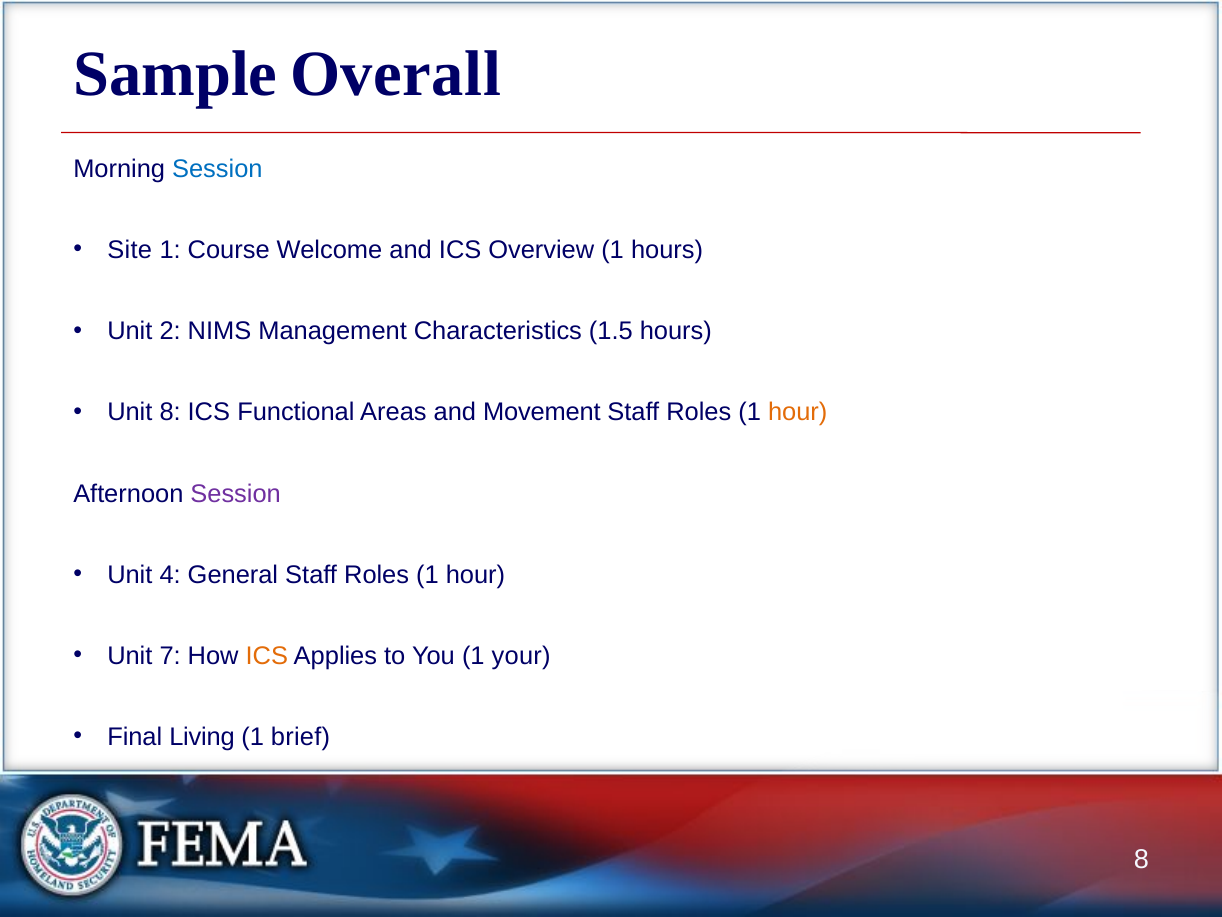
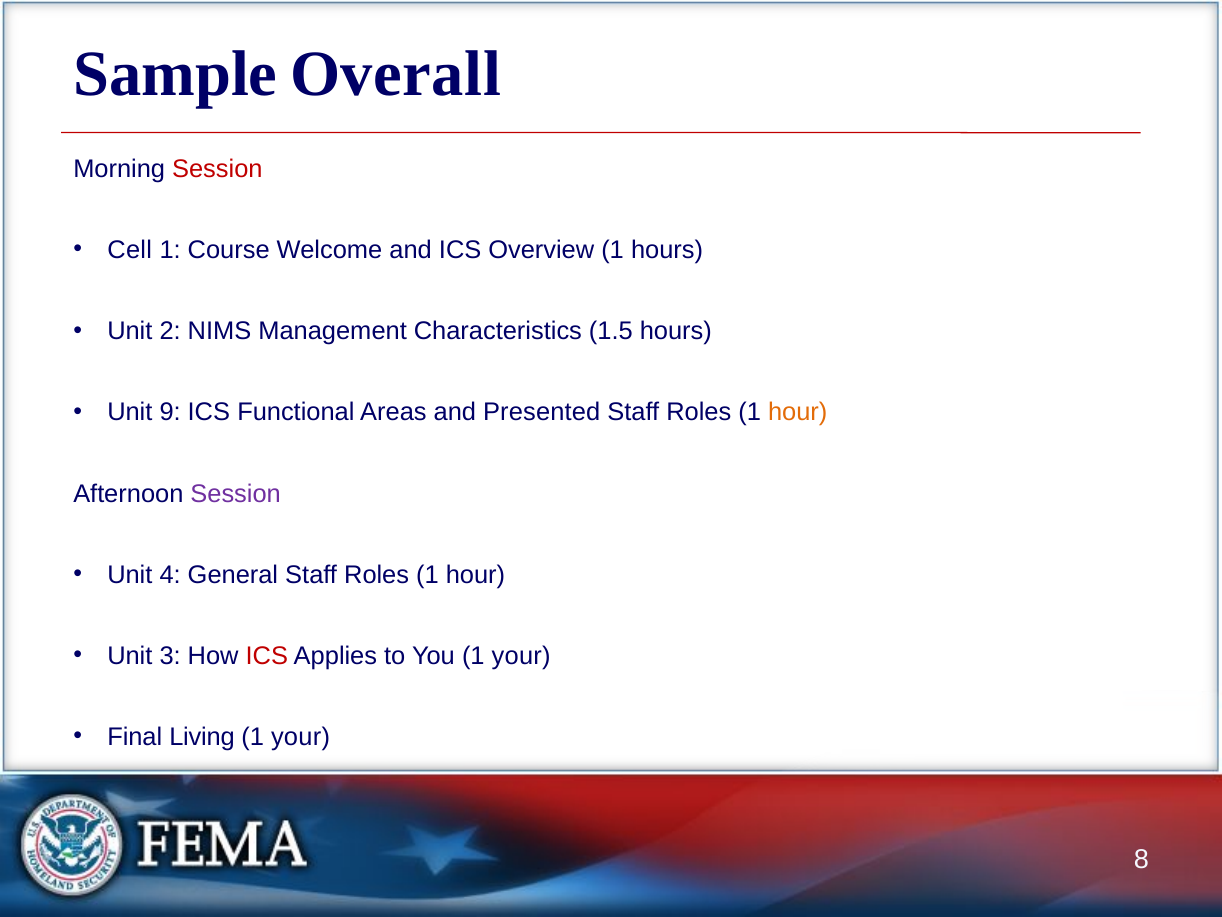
Session colour: blue -> red (217, 169)
Site: Site -> Cell (130, 250)
Unit 8: 8 -> 9 (170, 412)
Movement: Movement -> Presented (542, 412)
7: 7 -> 3 (170, 656)
ICS colour: orange -> red (267, 656)
brief: brief -> your (301, 737)
